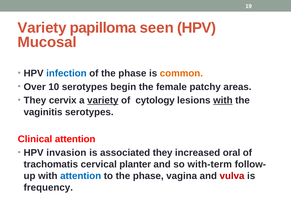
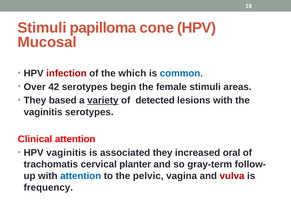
Variety: Variety -> Stimuli (42, 28)
seen: seen -> cone (157, 28)
infection colour: blue -> red (66, 73)
of the phase: phase -> which (132, 73)
common colour: orange -> blue (181, 73)
10: 10 -> 42 (54, 87)
female patchy: patchy -> stimuli (205, 87)
cervix: cervix -> based (63, 101)
cytology: cytology -> detected (155, 101)
with underline: present -> none (223, 101)
HPV invasion: invasion -> vaginitis (66, 153)
with-term: with-term -> gray-term (210, 165)
to the phase: phase -> pelvic (148, 176)
